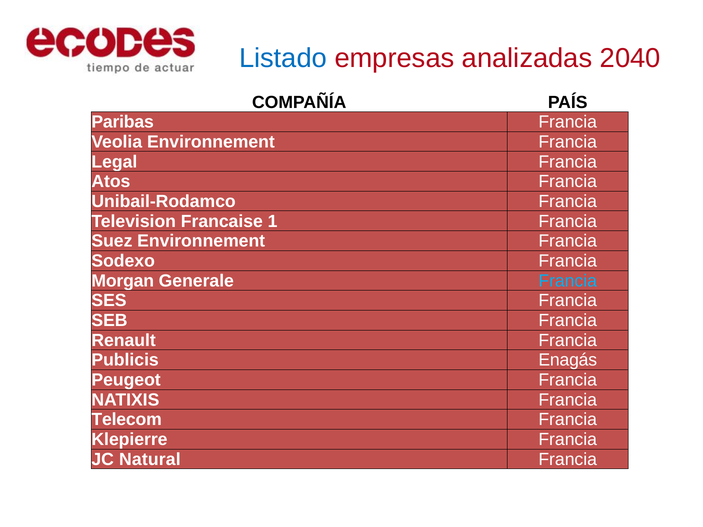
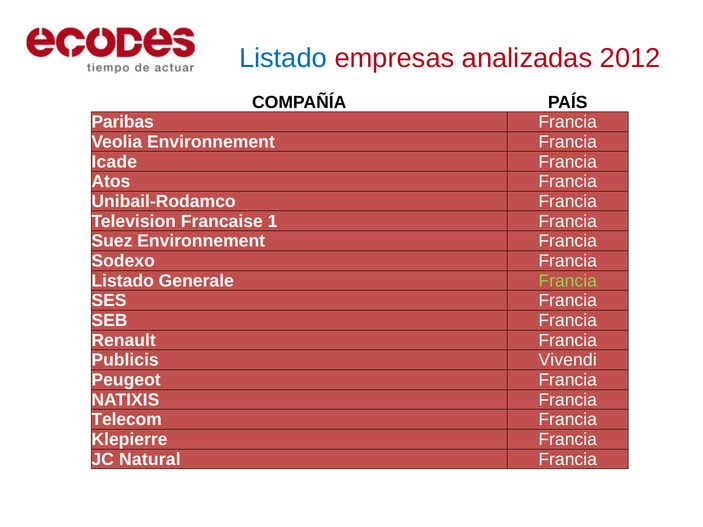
2040: 2040 -> 2012 (630, 58)
Legal: Legal -> Icade (114, 162)
Morgan: Morgan -> Listado (123, 281)
Francia colour: light blue -> light green (568, 281)
Enagás: Enagás -> Vivendi (568, 360)
